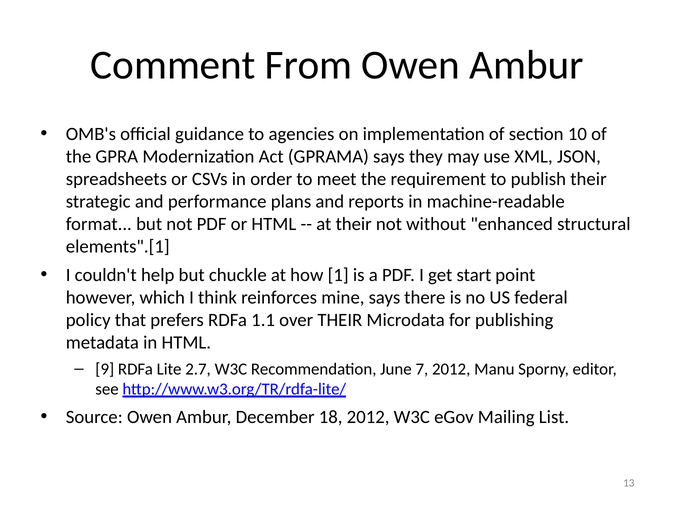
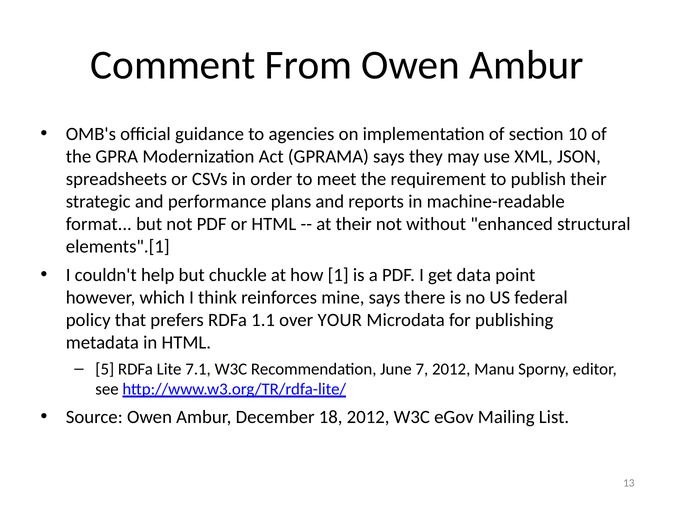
start: start -> data (474, 275)
over THEIR: THEIR -> YOUR (340, 320)
9: 9 -> 5 (105, 369)
2.7: 2.7 -> 7.1 (198, 369)
